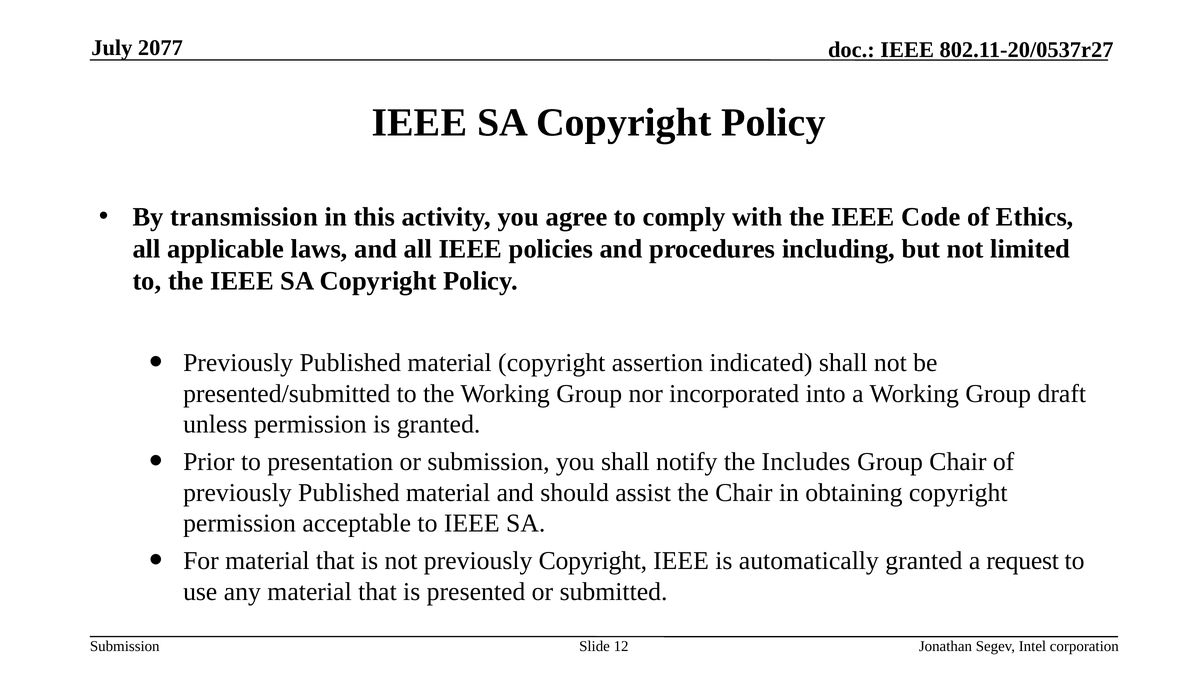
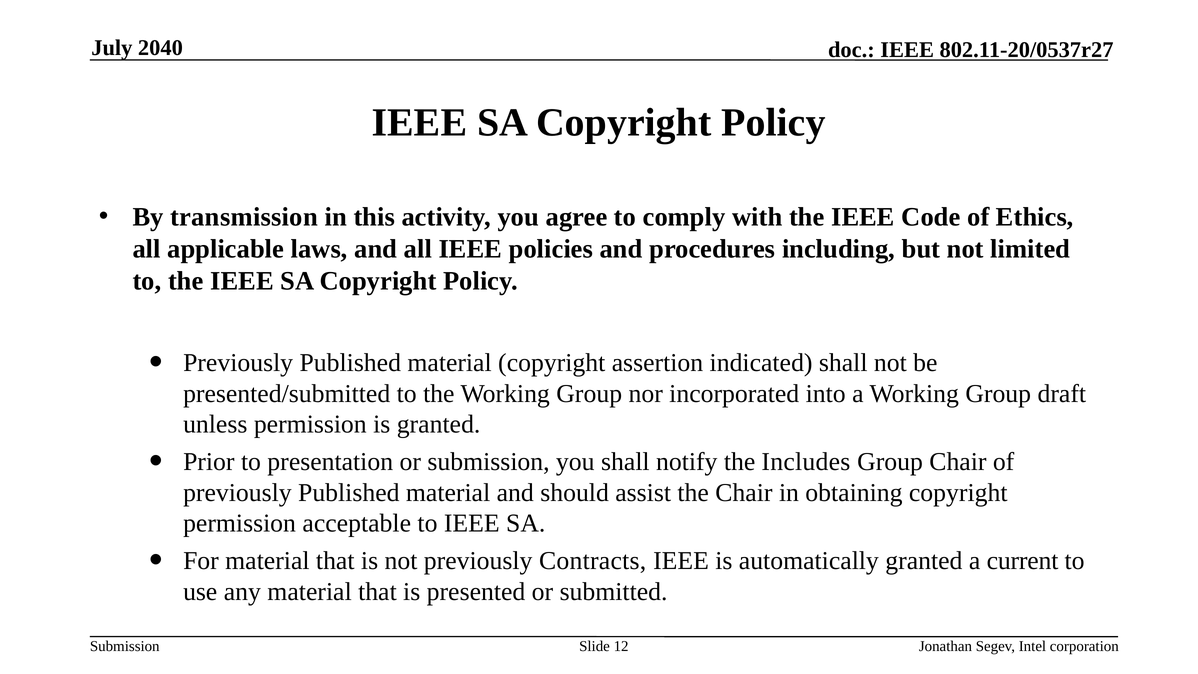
2077: 2077 -> 2040 (160, 48)
previously Copyright: Copyright -> Contracts (593, 560)
request: request -> current (1023, 560)
